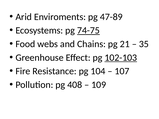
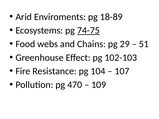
47-89: 47-89 -> 18-89 (111, 17)
21: 21 -> 29 (125, 44)
35: 35 -> 51 (144, 44)
102-103 underline: present -> none (121, 58)
408: 408 -> 470 (75, 85)
